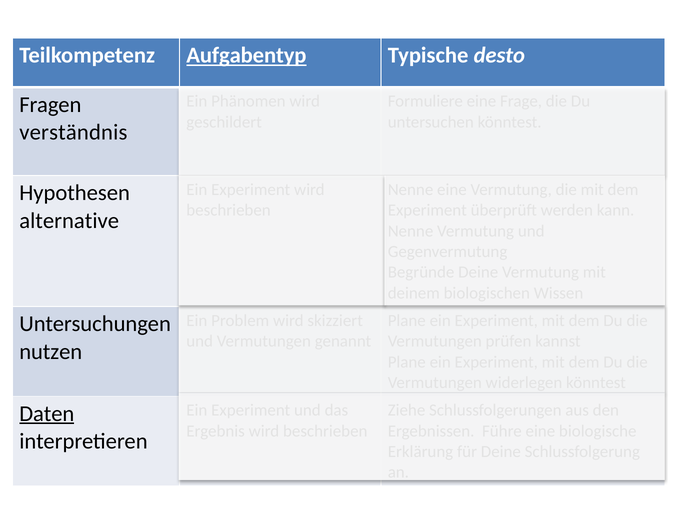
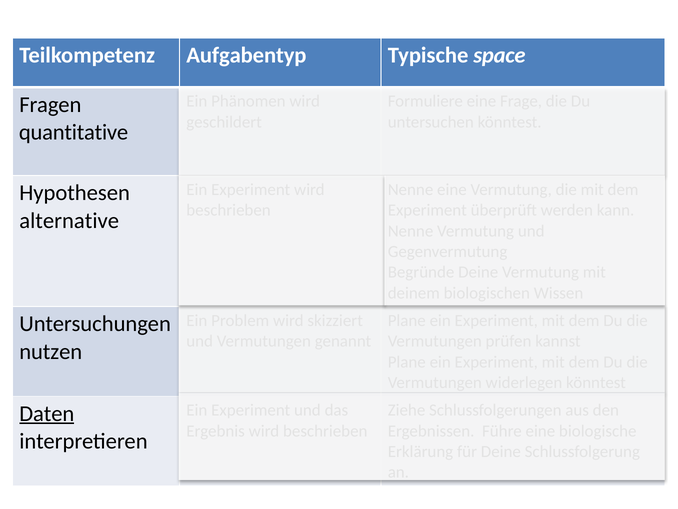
Aufgabentyp underline: present -> none (246, 55)
desto: desto -> space (499, 55)
verständnis: verständnis -> quantitative (74, 132)
